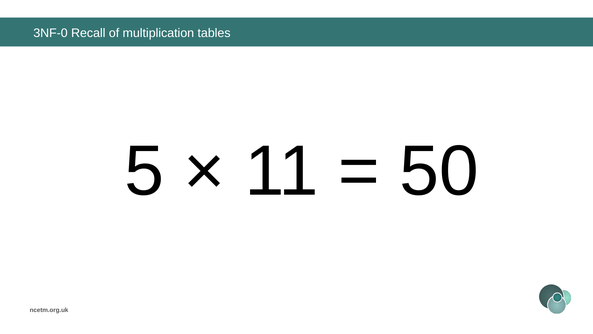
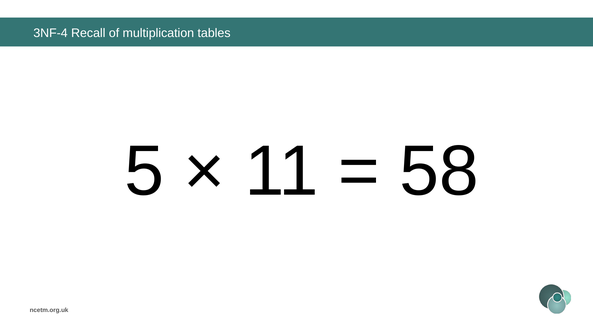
3NF-0: 3NF-0 -> 3NF-4 (51, 33)
50: 50 -> 58 (439, 171)
